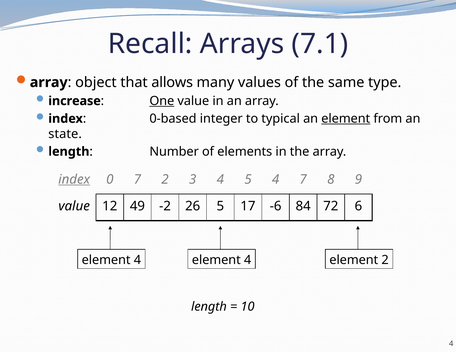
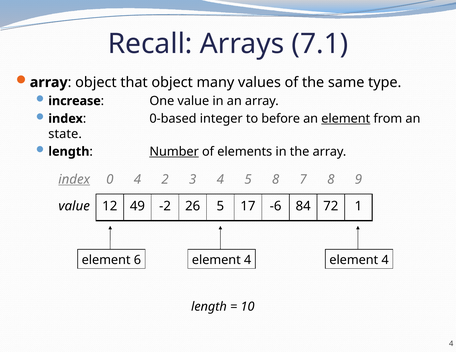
that allows: allows -> object (172, 82)
One underline: present -> none (162, 101)
typical: typical -> before (281, 119)
Number underline: none -> present (174, 152)
0 7: 7 -> 4 (137, 180)
5 4: 4 -> 8 (276, 180)
6: 6 -> 1 (358, 206)
4: 4 -> 6 (137, 260)
4 element 2: 2 -> 4 (385, 260)
